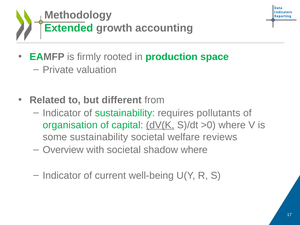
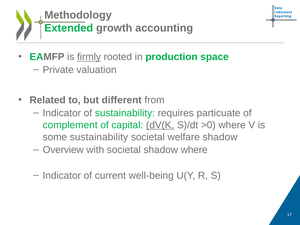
firmly underline: none -> present (89, 57)
pollutants: pollutants -> particuate (219, 113)
organisation: organisation -> complement (70, 125)
welfare reviews: reviews -> shadow (220, 137)
